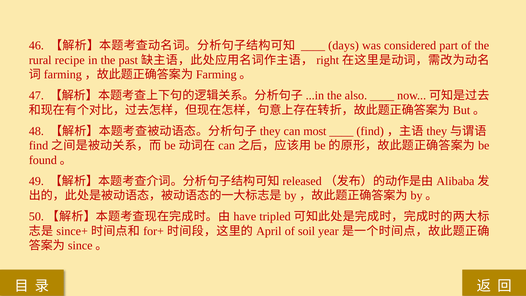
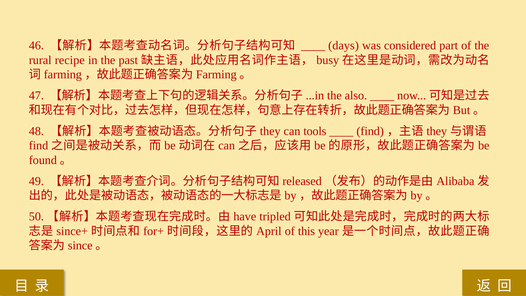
right: right -> busy (328, 60)
most: most -> tools (315, 131)
soil: soil -> this (306, 231)
